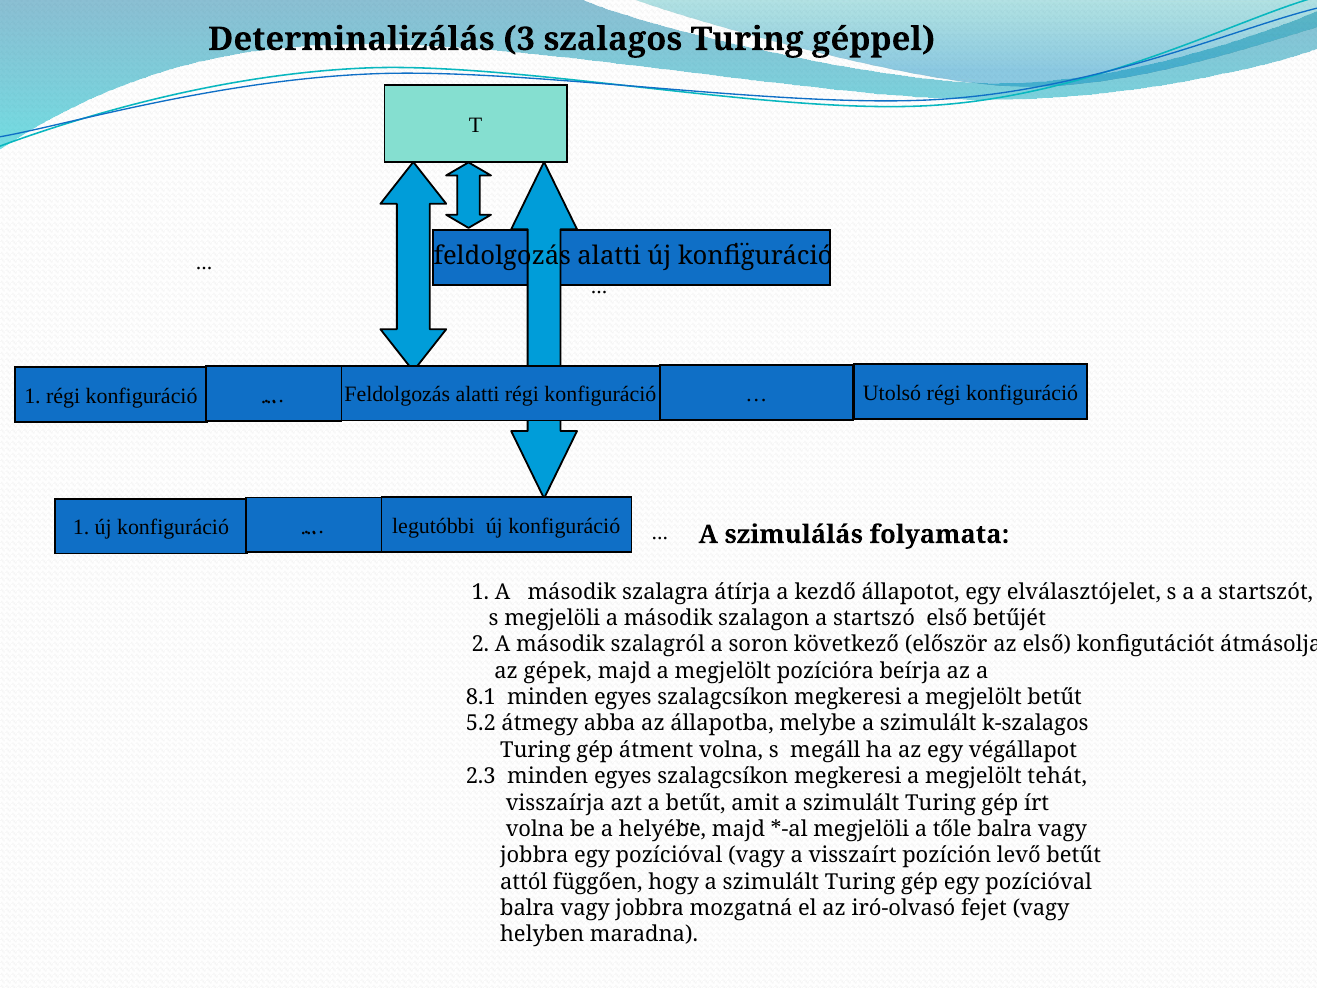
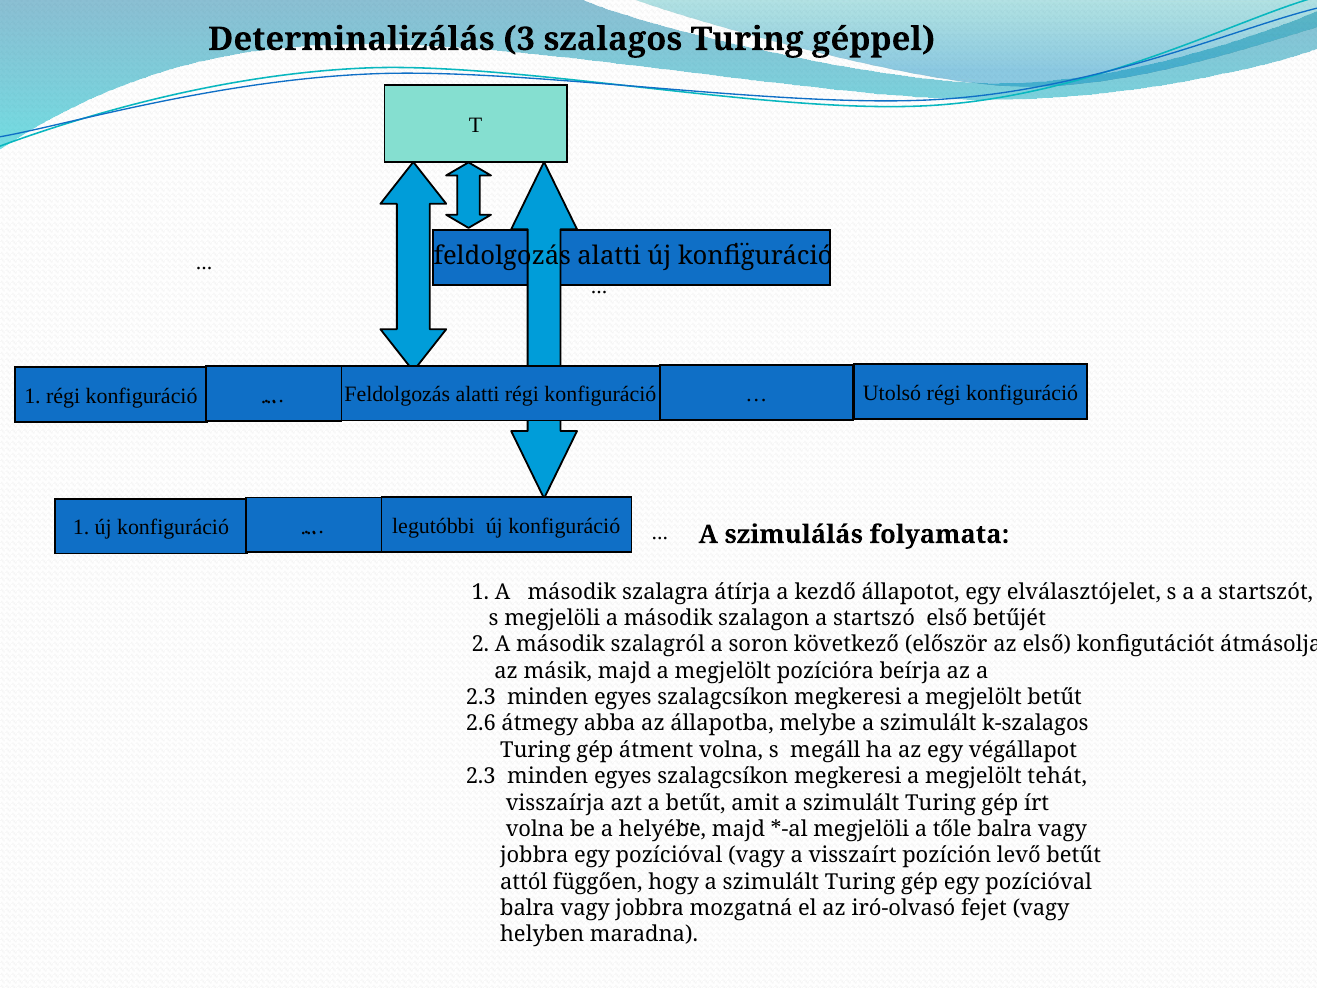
gépek: gépek -> másik (558, 671)
8.1: 8.1 -> 2.3 (481, 697)
5.2: 5.2 -> 2.6 (481, 724)
